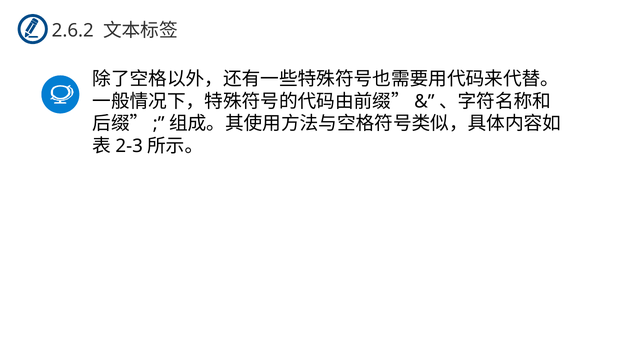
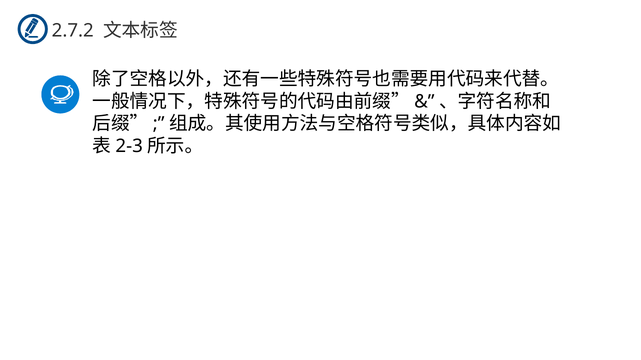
2.6.2: 2.6.2 -> 2.7.2 (73, 31)
